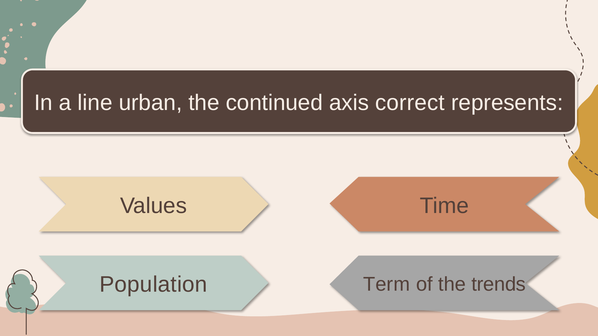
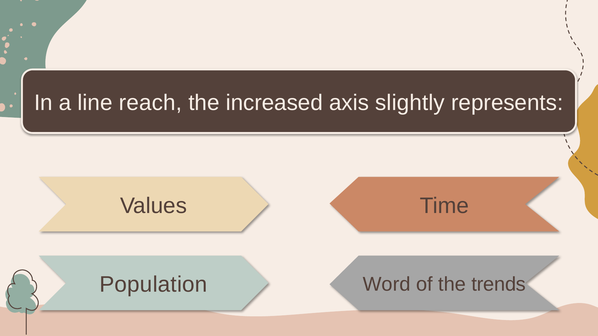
urban: urban -> reach (150, 103)
continued: continued -> increased (274, 103)
correct: correct -> slightly (410, 103)
Term: Term -> Word (387, 285)
